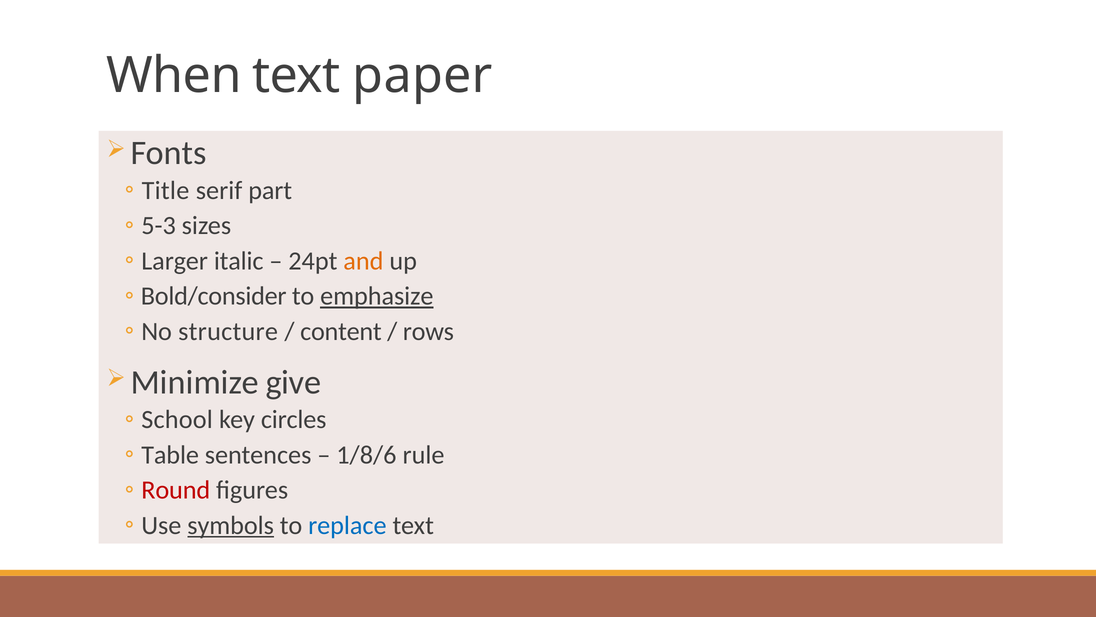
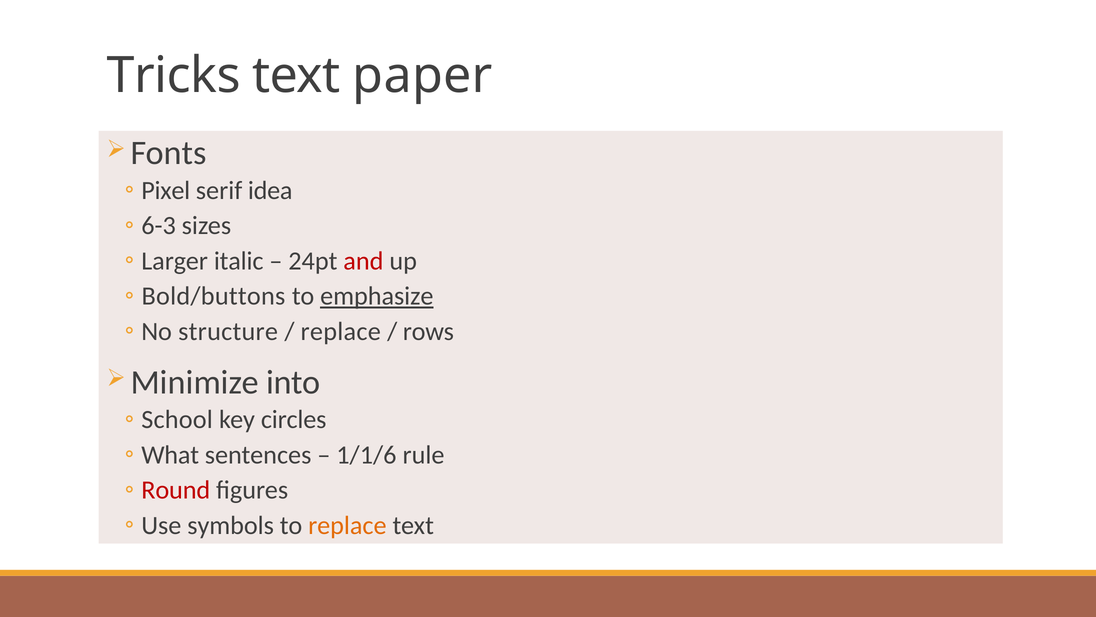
When: When -> Tricks (174, 76)
Title: Title -> Pixel (166, 190)
part: part -> idea (270, 190)
5-3: 5-3 -> 6-3 (159, 226)
and colour: orange -> red (363, 261)
Bold/consider: Bold/consider -> Bold/buttons (213, 296)
content: content -> replace (341, 331)
give: give -> into (293, 382)
Table: Table -> What (170, 455)
1/8/6: 1/8/6 -> 1/1/6 (366, 455)
symbols underline: present -> none (231, 525)
replace colour: blue -> orange (347, 525)
